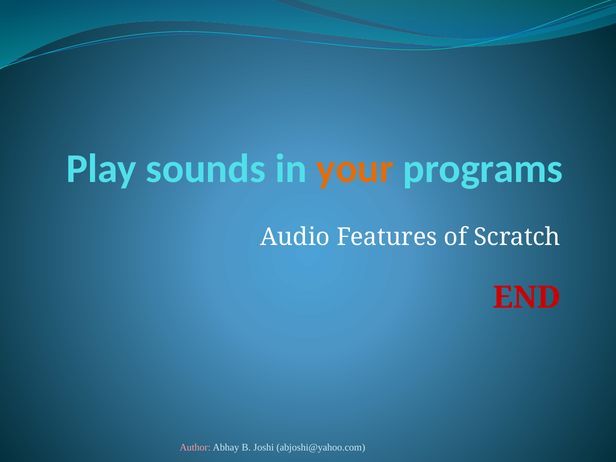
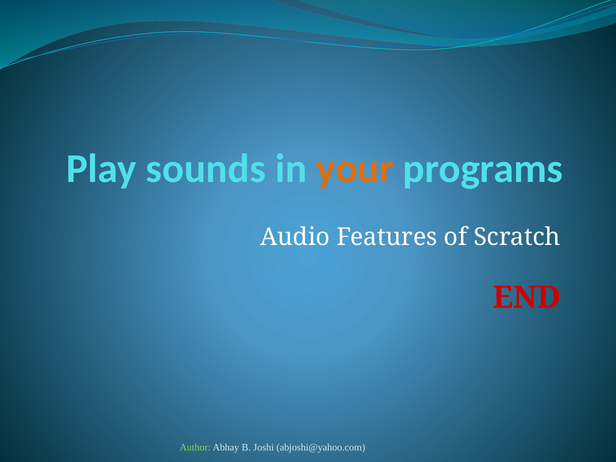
Author colour: pink -> light green (195, 447)
